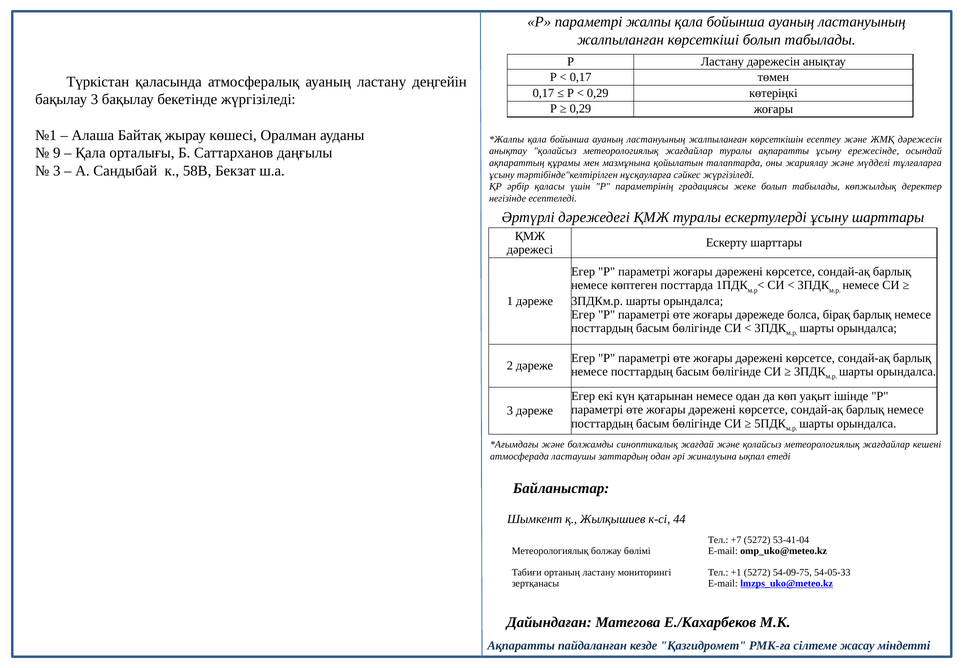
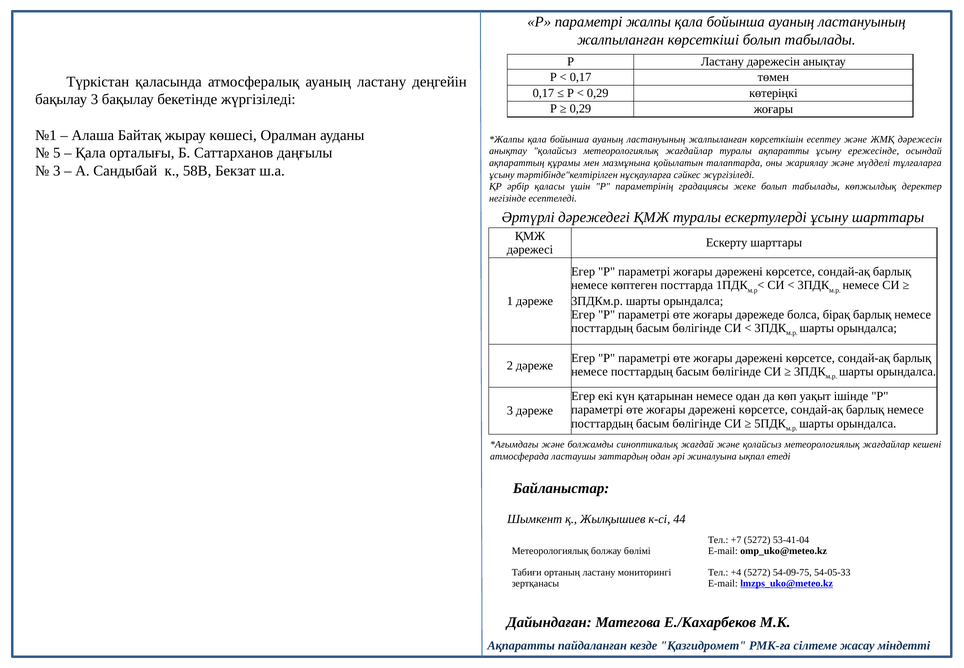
9: 9 -> 5 (57, 153)
+1: +1 -> +4 (736, 572)
